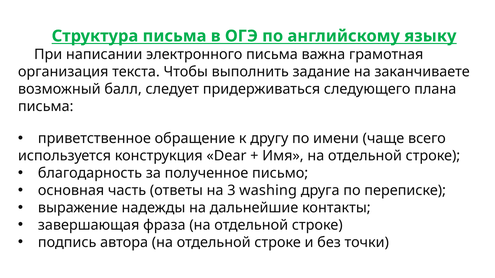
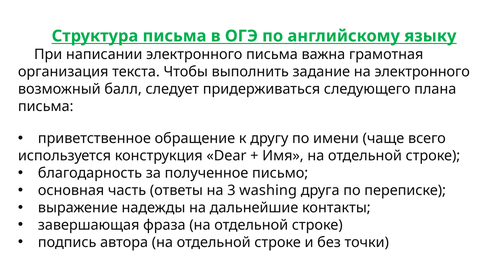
на заканчиваете: заканчиваете -> электронного (422, 72)
